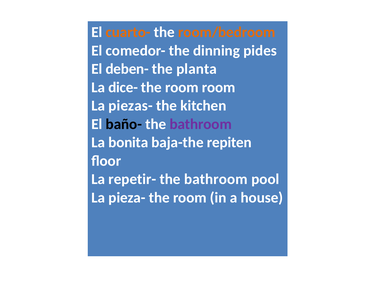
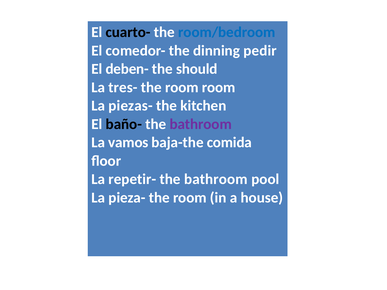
cuarto- colour: orange -> black (128, 32)
room/bedroom colour: orange -> blue (227, 32)
pides: pides -> pedir (260, 51)
planta: planta -> should (197, 69)
dice-: dice- -> tres- (123, 87)
bonita: bonita -> vamos (128, 143)
repiten: repiten -> comida (229, 143)
